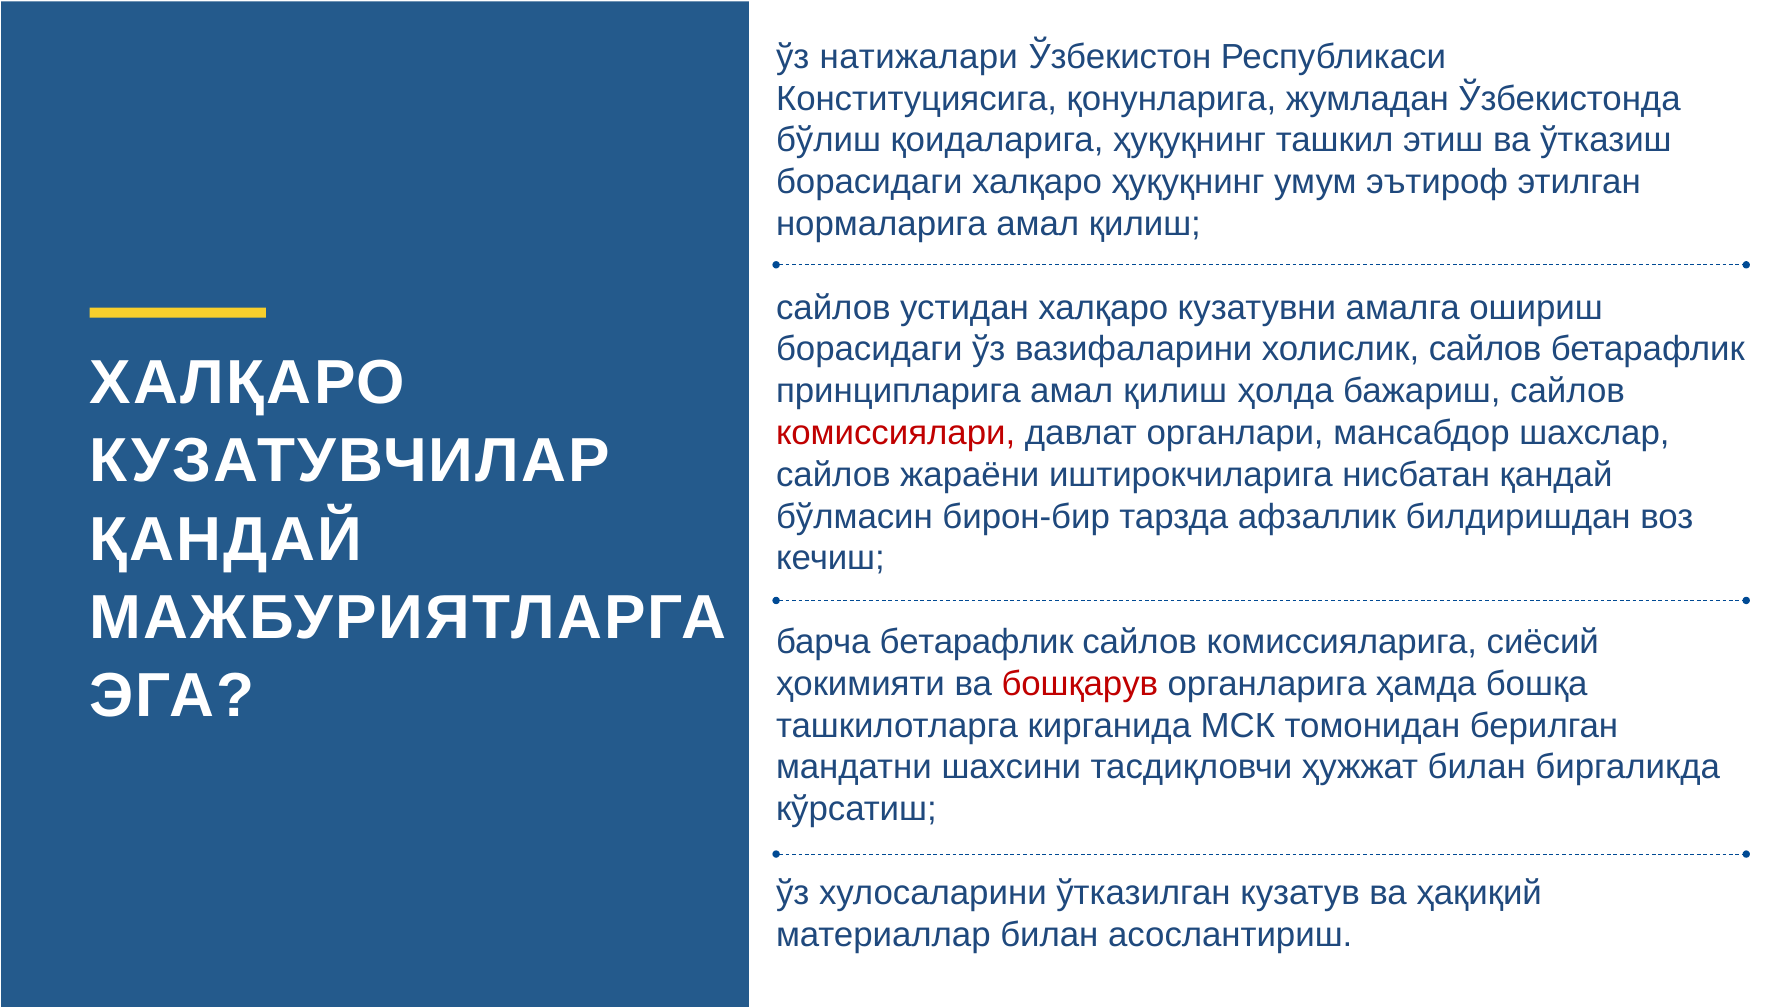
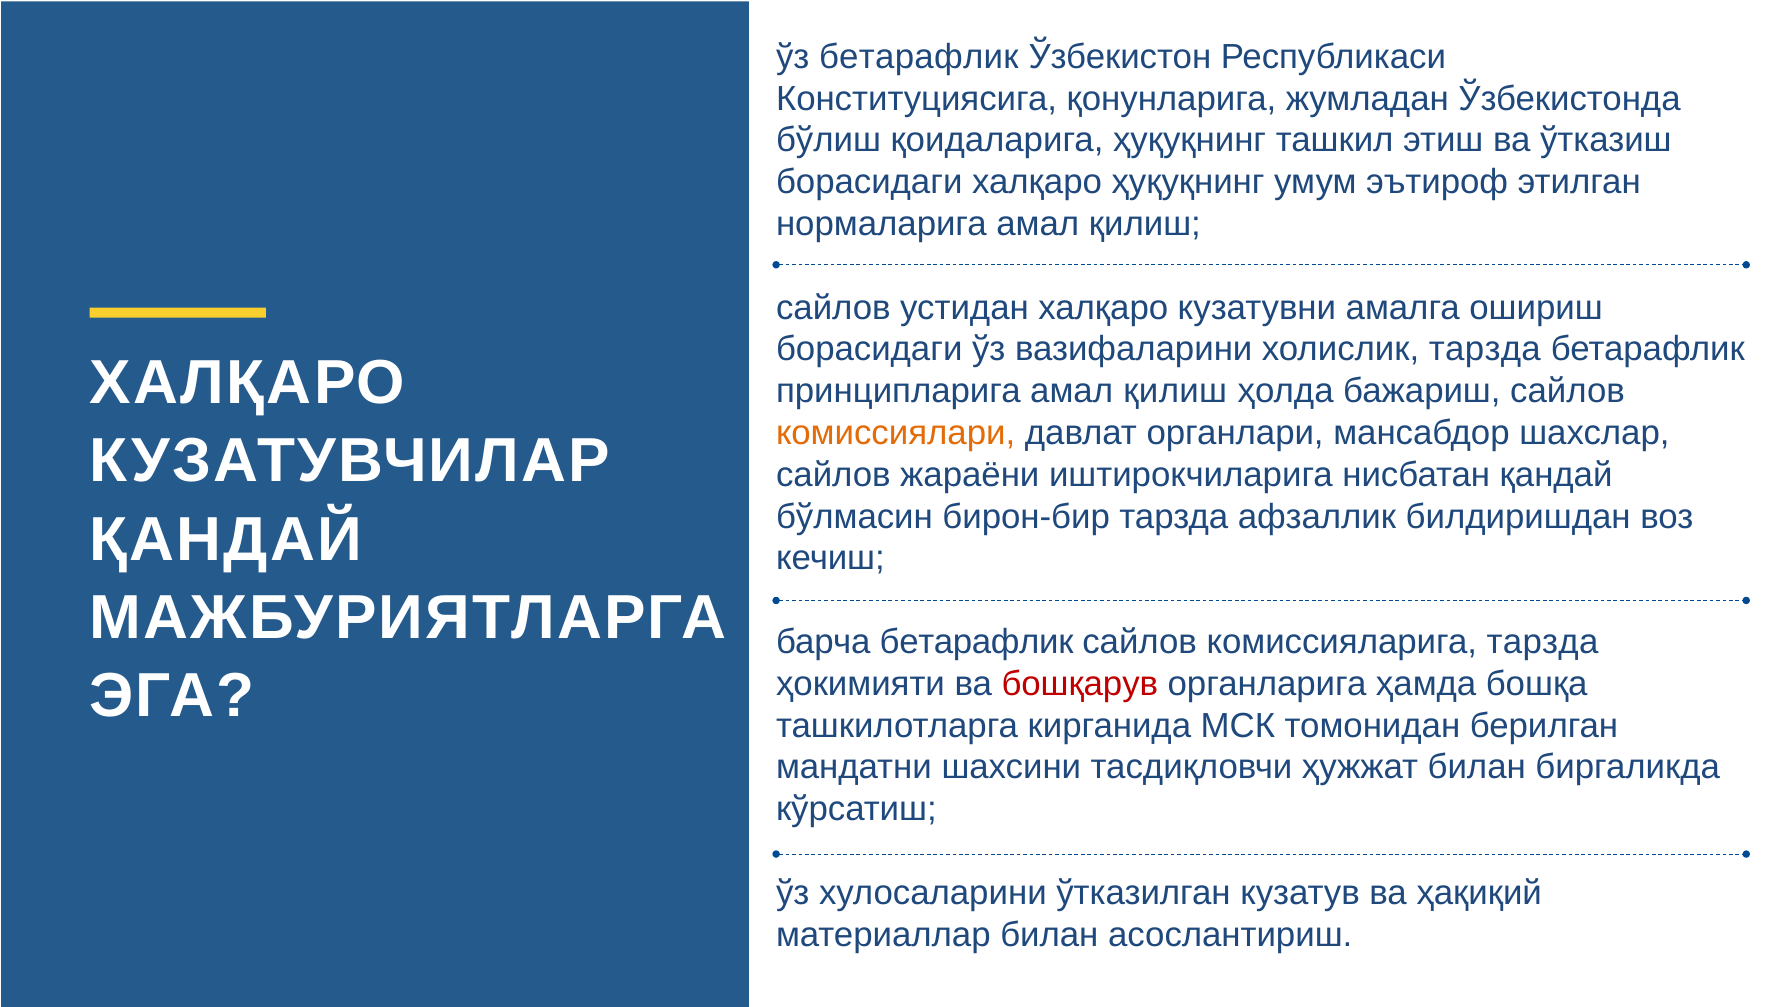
ўз натижалари: натижалари -> бетарафлик (919, 57)
холислик cайлов: cайлов -> тарзда (1485, 350)
комиссиялари colour: red -> orange (896, 433)
комиссияларига сиёсий: сиёсий -> тарзда (1543, 642)
